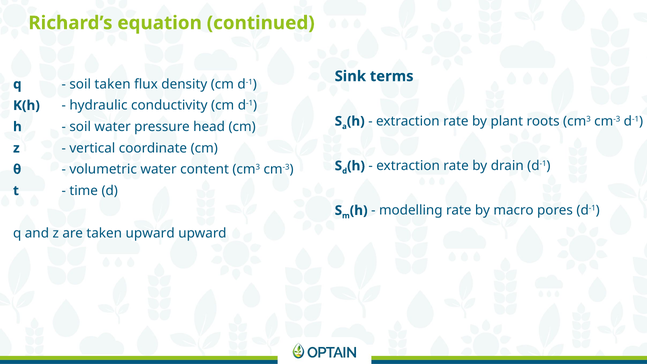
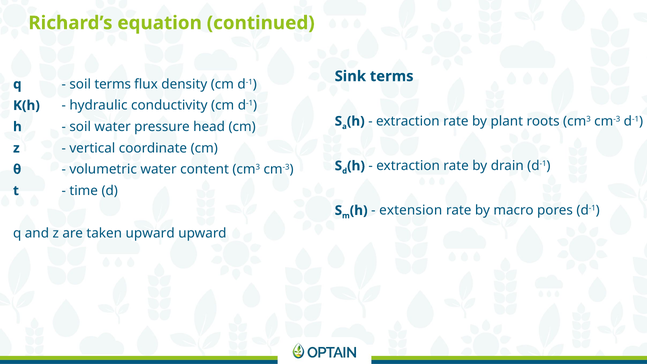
soil taken: taken -> terms (113, 84)
modelling: modelling -> extension (411, 210)
